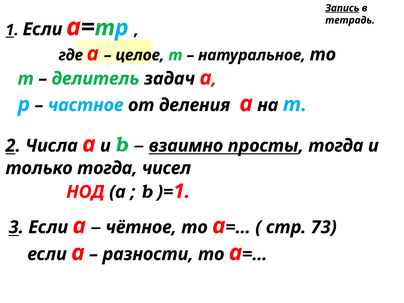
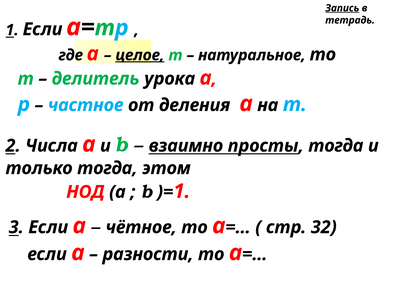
целое underline: none -> present (140, 55)
задач: задач -> урока (170, 79)
чисел: чисел -> этом (166, 168)
73: 73 -> 32 (324, 227)
